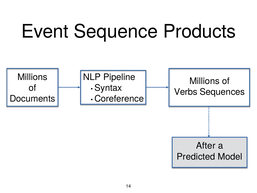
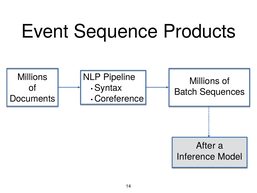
Verbs: Verbs -> Batch (186, 92)
Predicted: Predicted -> Inference (196, 156)
